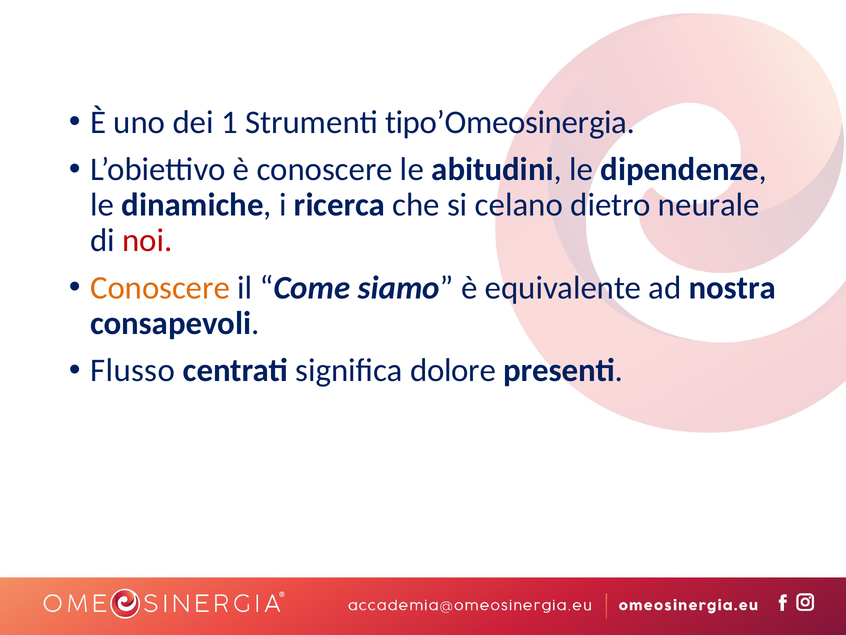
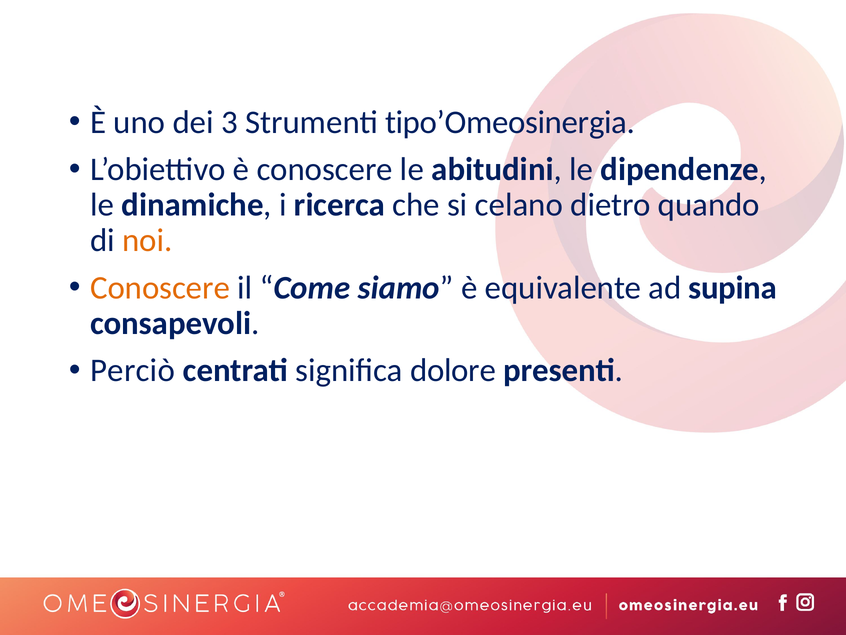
1: 1 -> 3 (229, 122)
neurale: neurale -> quando (709, 205)
noi colour: red -> orange (147, 240)
nostra: nostra -> supina (733, 287)
Flusso: Flusso -> Perciò (133, 370)
